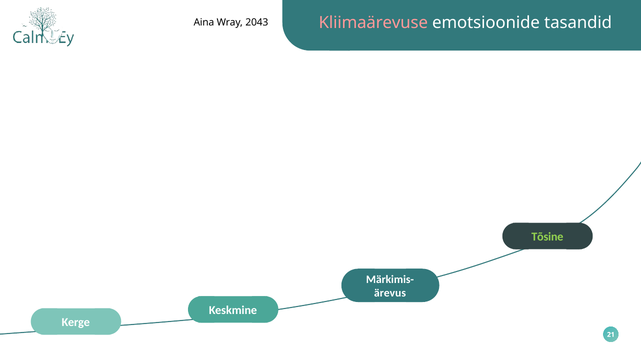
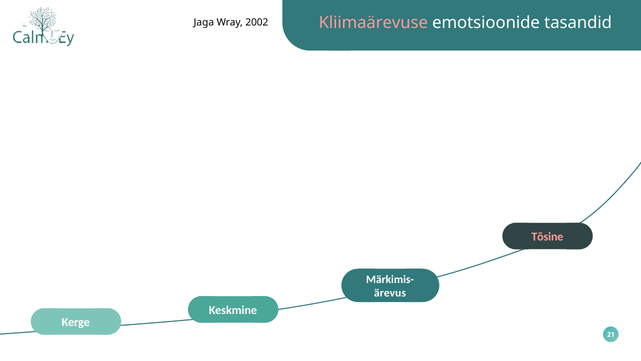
Aina: Aina -> Jaga (204, 22)
2043: 2043 -> 2002 (257, 22)
Tõsine colour: light green -> pink (547, 237)
